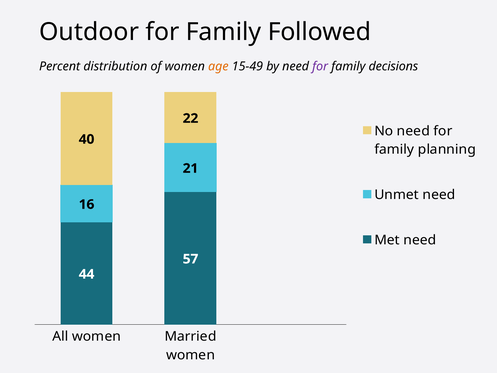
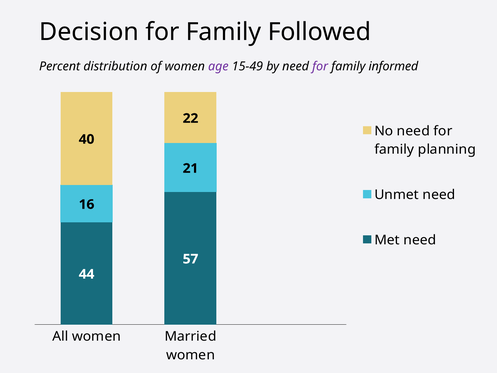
Outdoor: Outdoor -> Decision (89, 32)
age colour: orange -> purple (218, 67)
decisions: decisions -> informed (393, 67)
